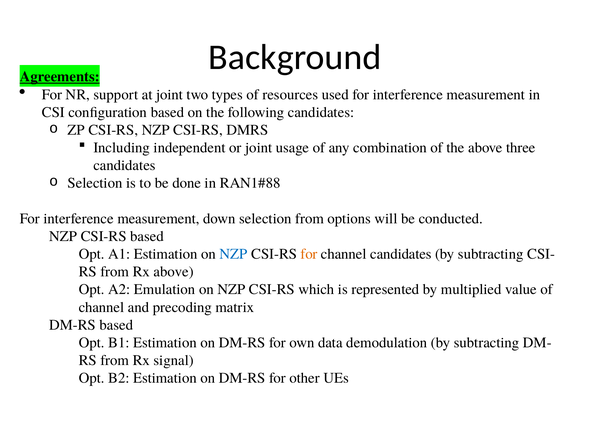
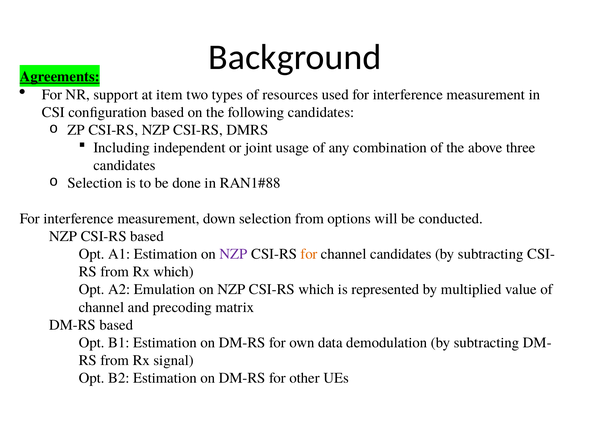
at joint: joint -> item (169, 94)
NZP colour: blue -> purple (234, 254)
Rx above: above -> which (174, 271)
